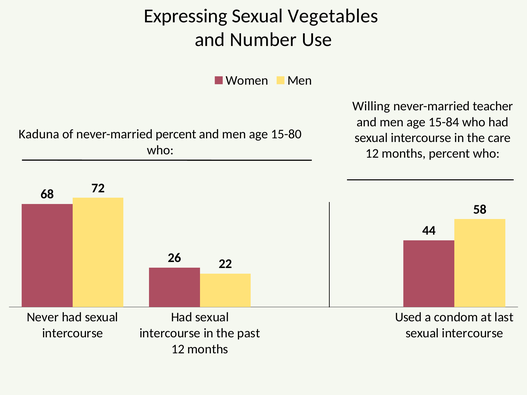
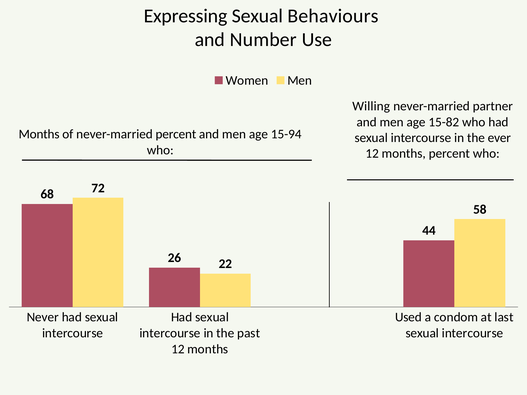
Vegetables: Vegetables -> Behaviours (333, 16)
teacher: teacher -> partner (493, 106)
15-84: 15-84 -> 15-82 (444, 122)
Kaduna: Kaduna -> Months (39, 134)
15-80: 15-80 -> 15-94 (286, 134)
care: care -> ever (499, 138)
